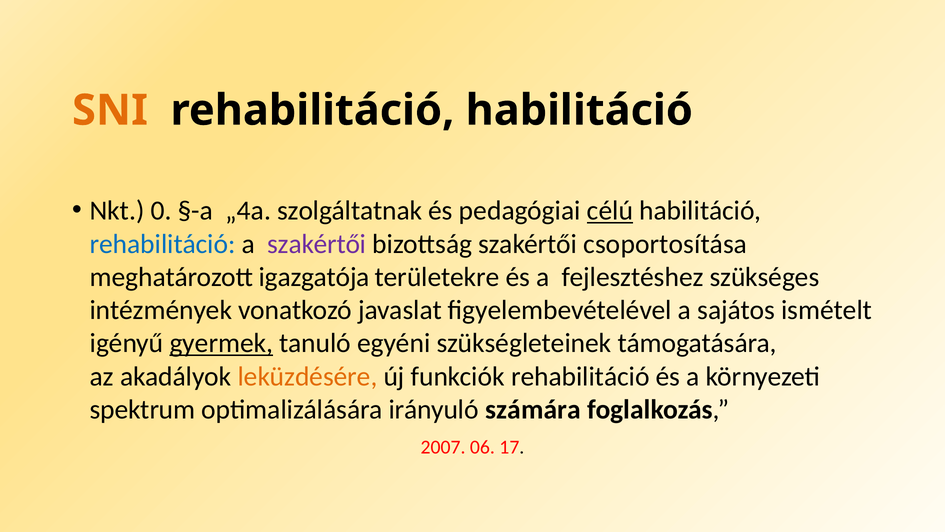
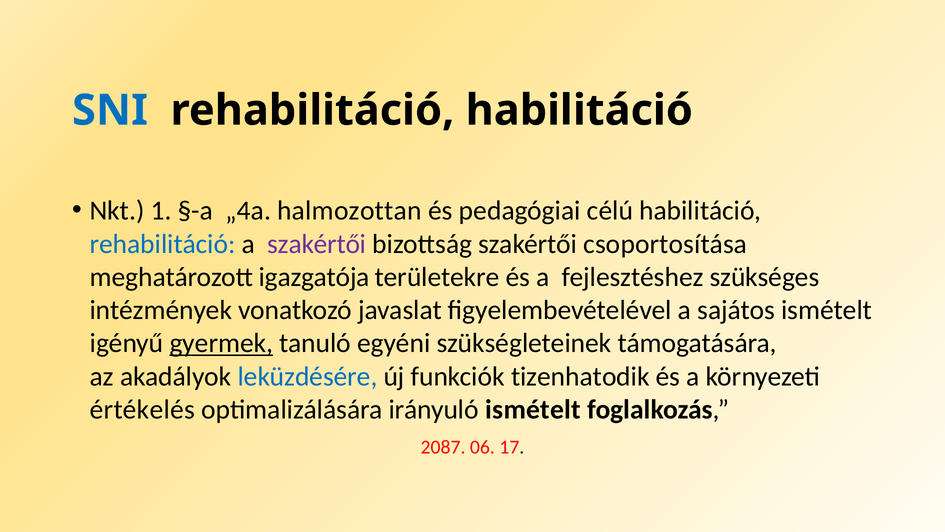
SNI colour: orange -> blue (110, 110)
0: 0 -> 1 (161, 211)
szolgáltatnak: szolgáltatnak -> halmozottan (349, 211)
célú underline: present -> none (610, 211)
leküzdésére colour: orange -> blue (308, 376)
funkciók rehabilitáció: rehabilitáció -> tizenhatodik (580, 376)
spektrum: spektrum -> értékelés (142, 409)
irányuló számára: számára -> ismételt (533, 409)
2007: 2007 -> 2087 (443, 447)
